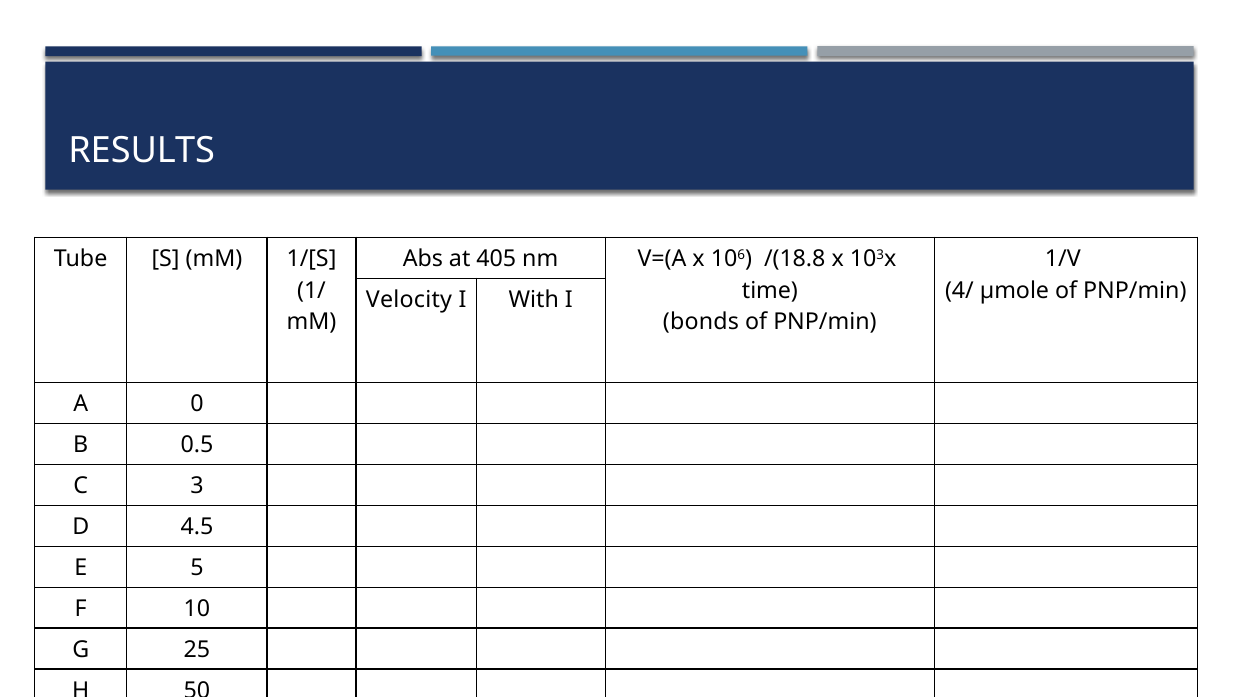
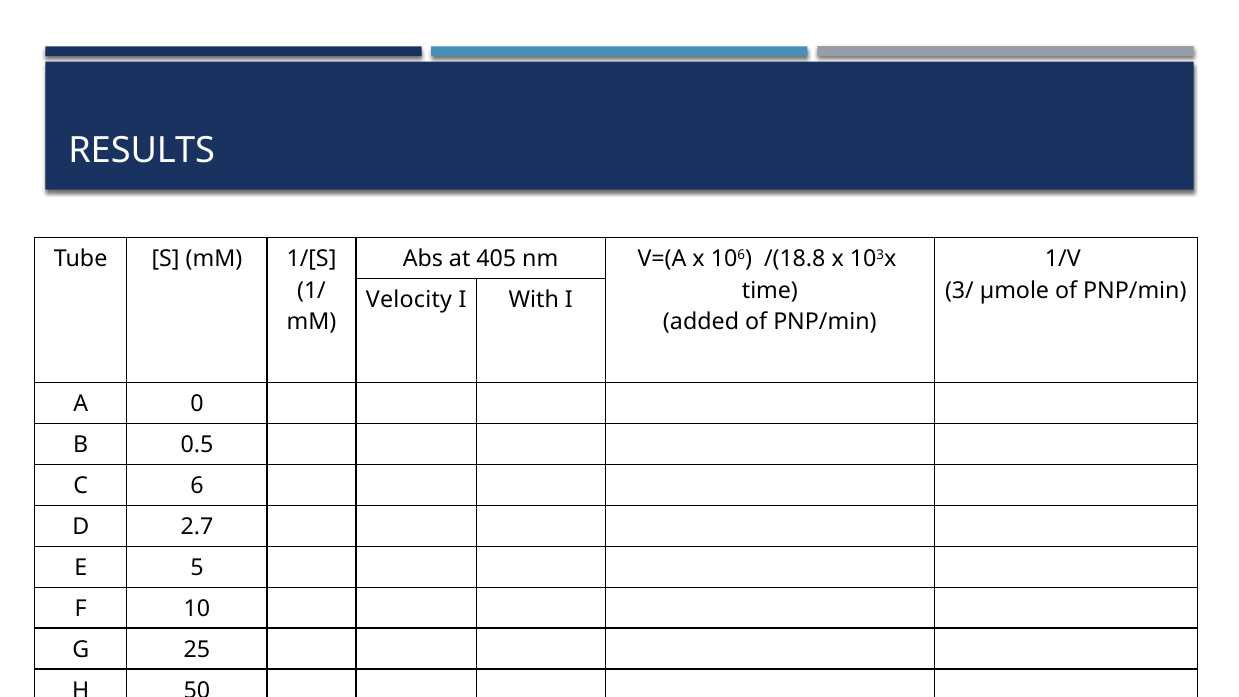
4/: 4/ -> 3/ (959, 291)
bonds: bonds -> added (701, 322)
3: 3 -> 6 (197, 486)
4.5: 4.5 -> 2.7 (197, 527)
